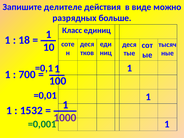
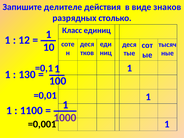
можно: можно -> знаков (167, 7)
больше: больше -> столько (115, 18)
18: 18 -> 12 (24, 40)
700: 700 -> 130 (27, 75)
1532: 1532 -> 1100 (31, 111)
=0,001 colour: green -> black (42, 124)
